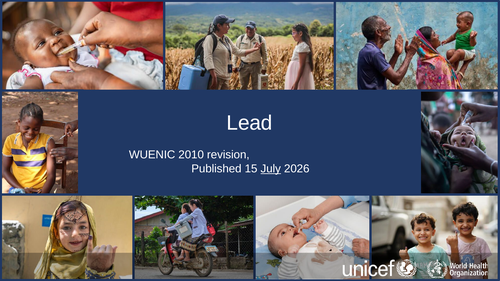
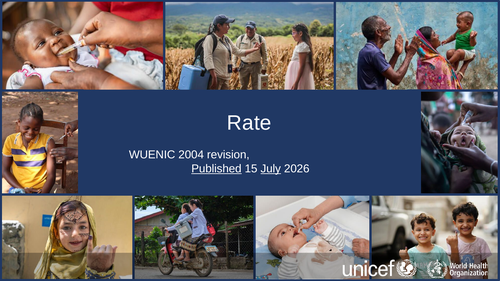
Lead: Lead -> Rate (249, 123)
2010: 2010 -> 2004 (191, 155)
Published underline: none -> present (216, 169)
